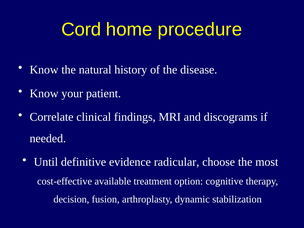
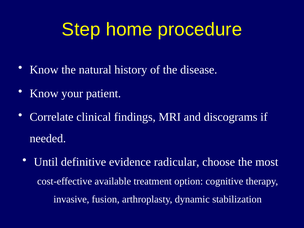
Cord: Cord -> Step (81, 29)
decision: decision -> invasive (71, 199)
